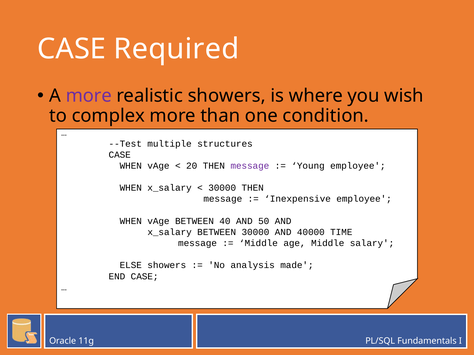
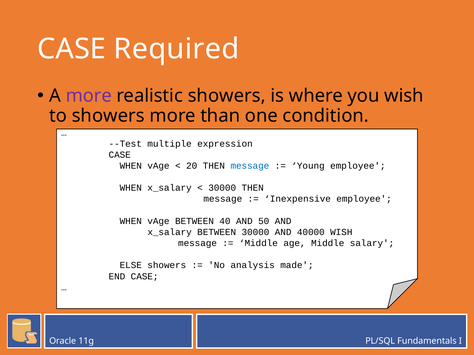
to complex: complex -> showers (108, 116)
structures: structures -> expression (225, 144)
message colour: purple -> blue (250, 166)
40000 TIME: TIME -> WISH (341, 232)
